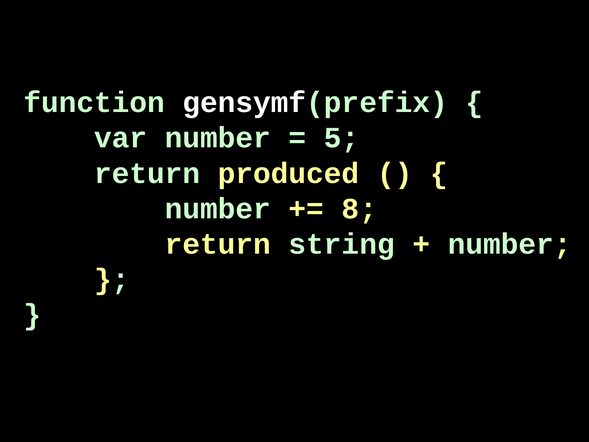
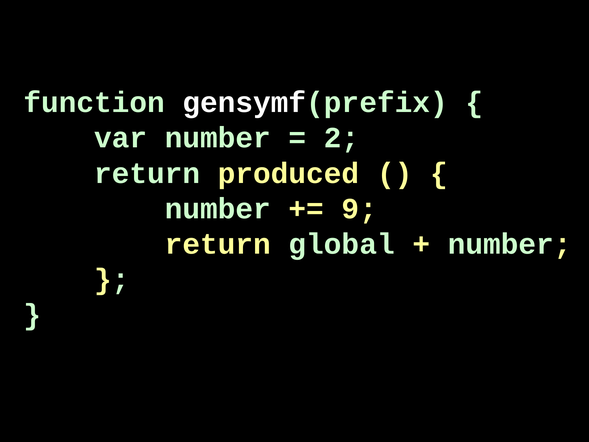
5: 5 -> 2 (342, 138)
8: 8 -> 9 (359, 209)
string: string -> global (342, 244)
